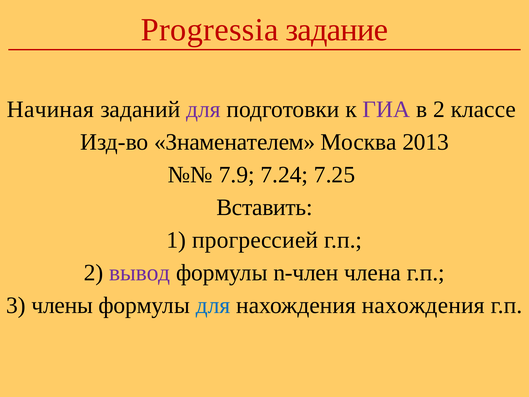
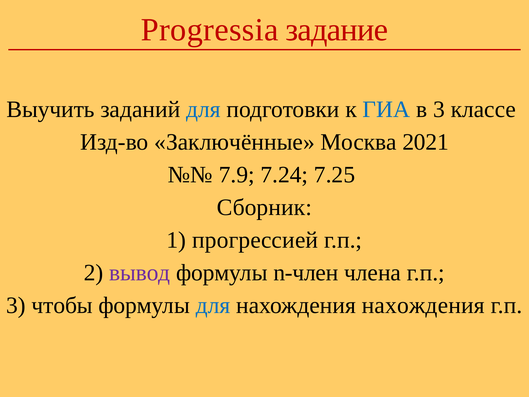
Начиная: Начиная -> Выучить (51, 109)
для colour: purple -> blue (203, 109)
ГИА colour: purple -> blue (386, 109)
в 2: 2 -> 3 (439, 109)
Знаменателем: Знаменателем -> Заключённые (235, 142)
2013: 2013 -> 2021 (426, 142)
Вставить: Вставить -> Сборник (264, 207)
члены: члены -> чтобы (62, 305)
